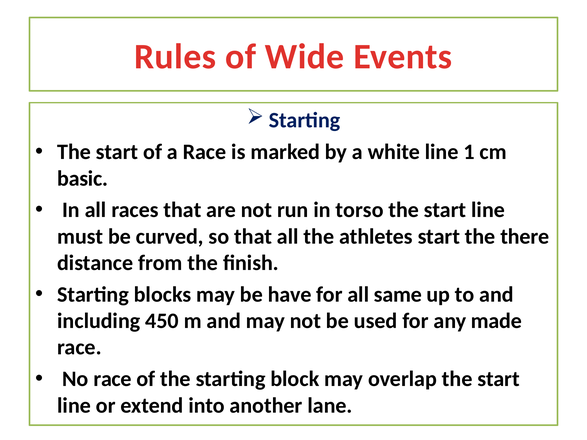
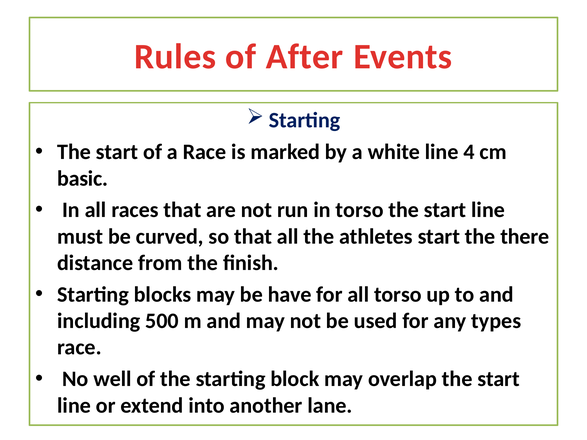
Wide: Wide -> After (305, 57)
1: 1 -> 4 (469, 152)
all same: same -> torso (398, 295)
450: 450 -> 500 (162, 321)
made: made -> types (496, 321)
No race: race -> well (112, 379)
